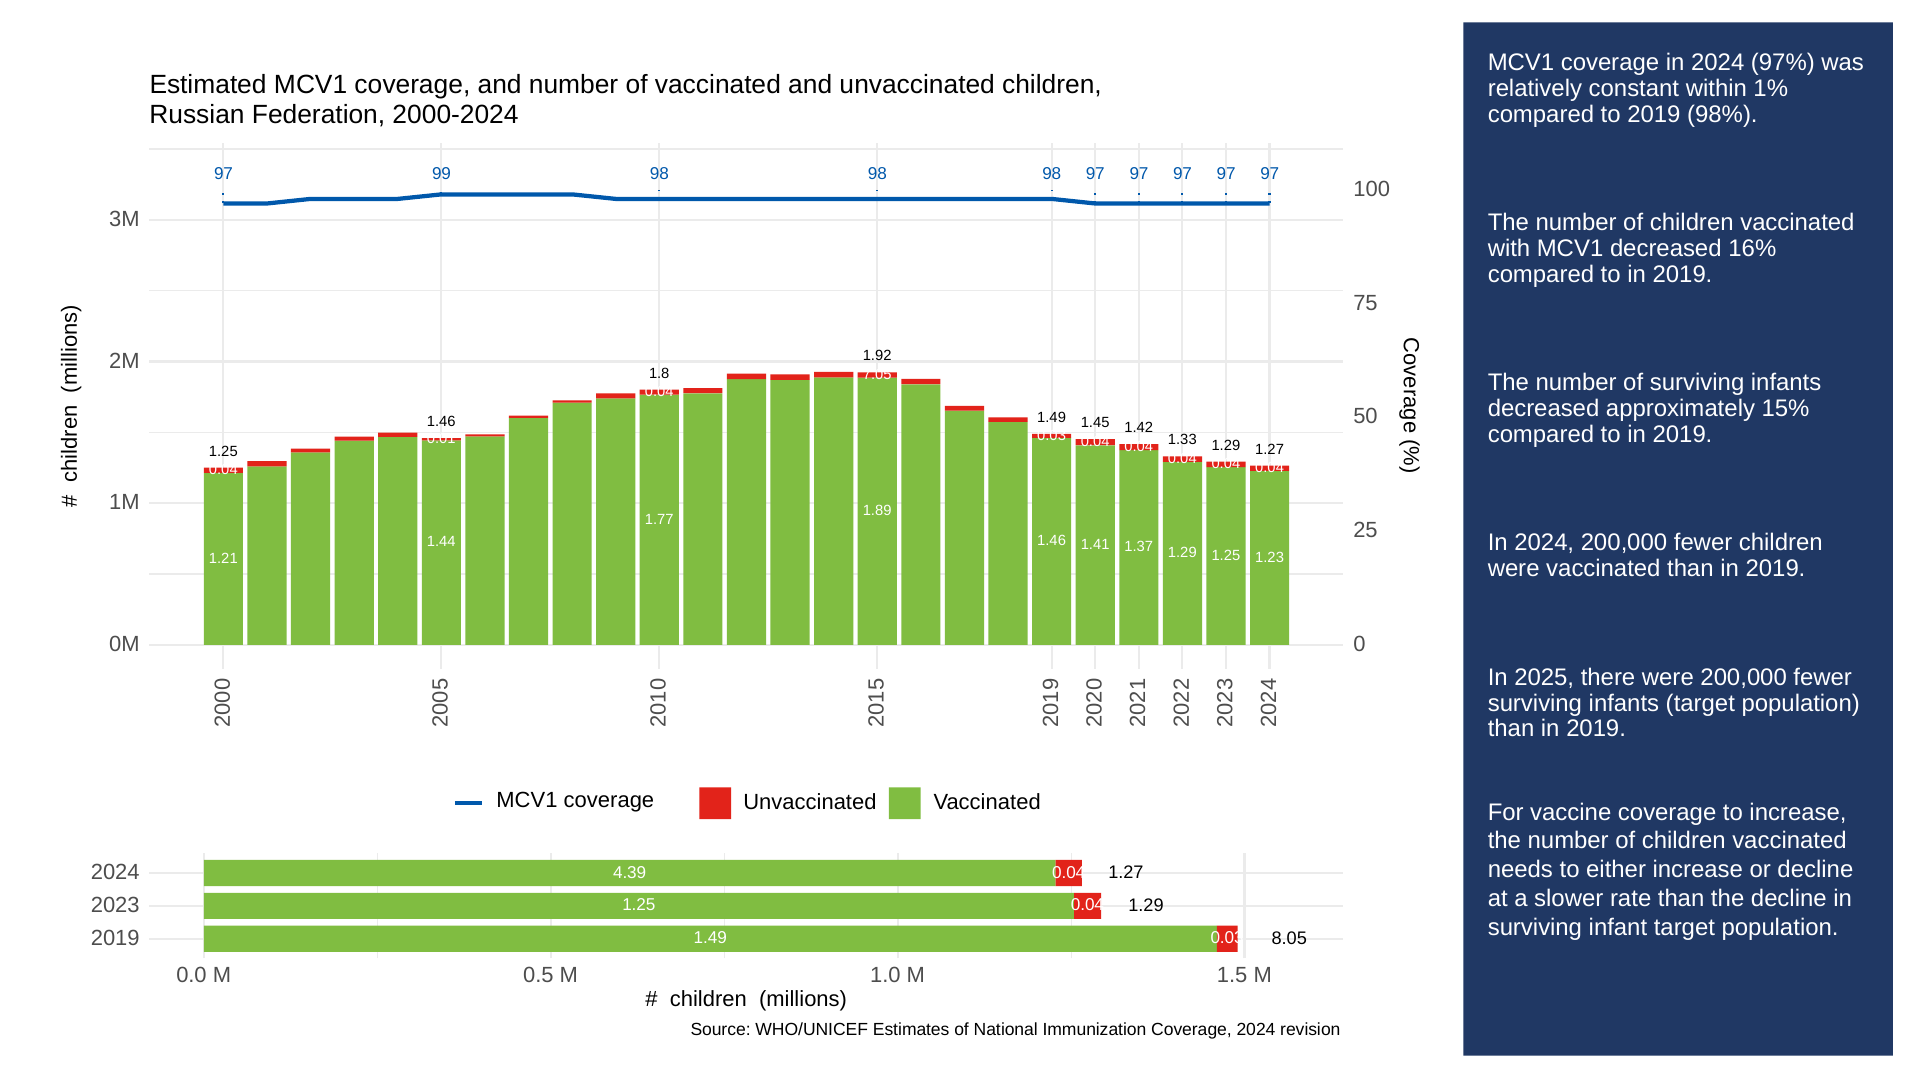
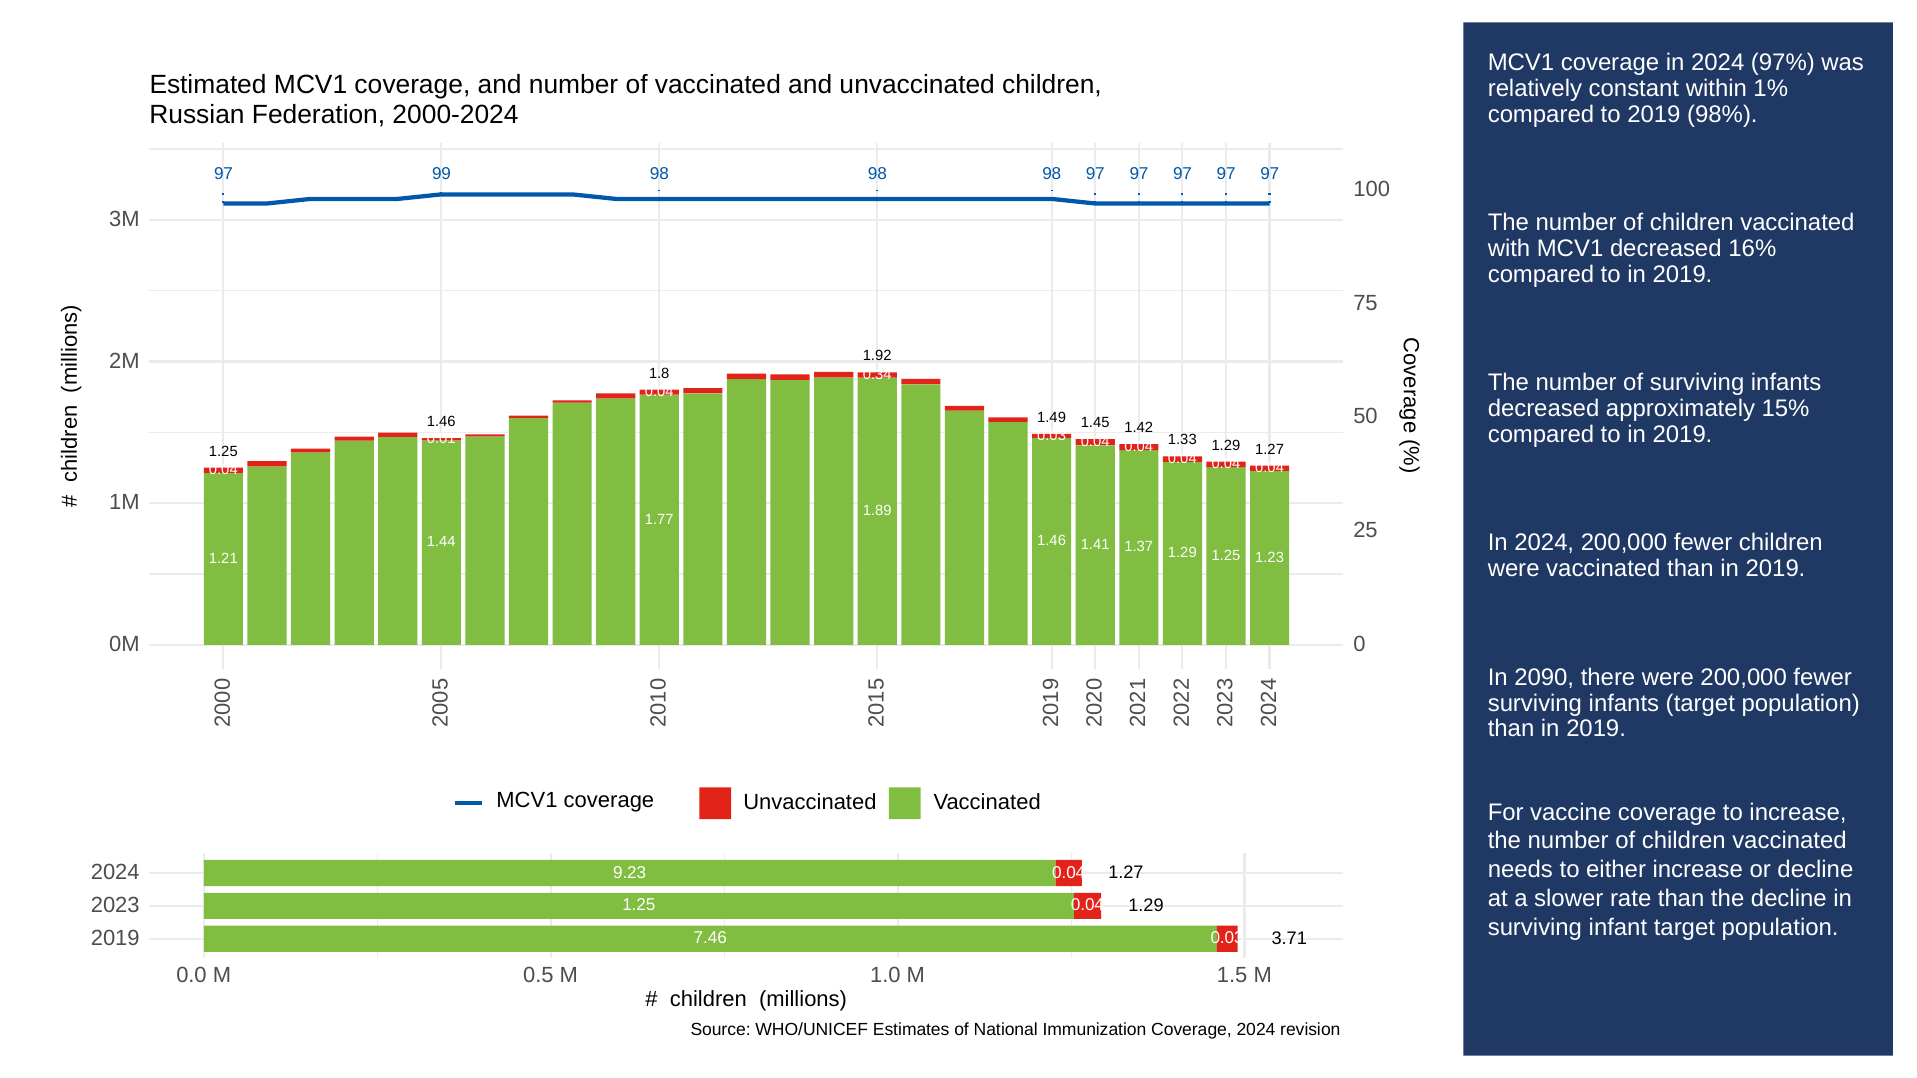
7.05: 7.05 -> 0.34 (877, 375)
2025: 2025 -> 2090 (1544, 677)
4.39: 4.39 -> 9.23 (630, 873)
8.05: 8.05 -> 3.71 (1289, 938)
1.49: 1.49 -> 7.46 (710, 938)
